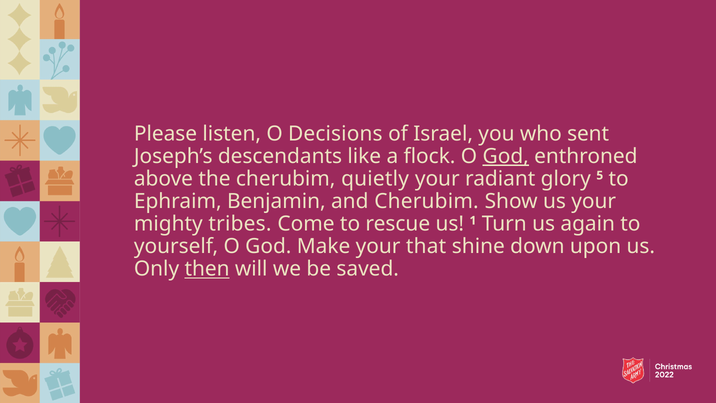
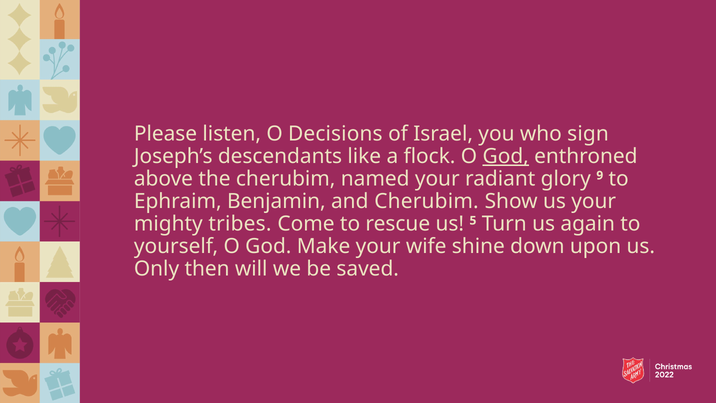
sent: sent -> sign (588, 134)
quietly: quietly -> named (375, 179)
5: 5 -> 9 (600, 175)
1: 1 -> 5 (473, 220)
that: that -> wife (426, 246)
then underline: present -> none (207, 269)
